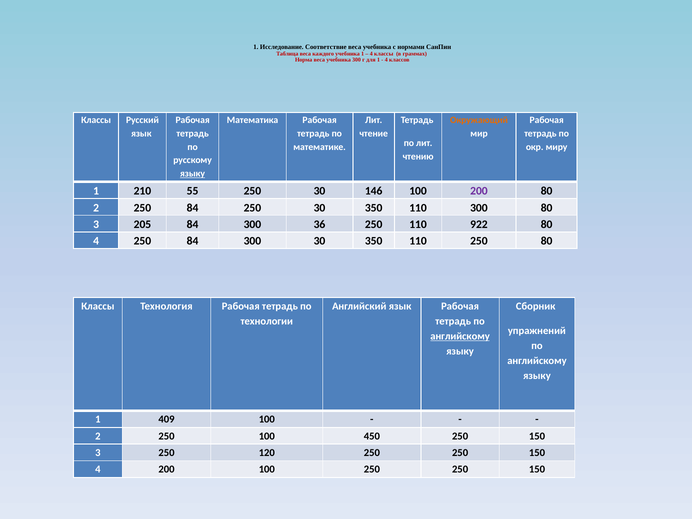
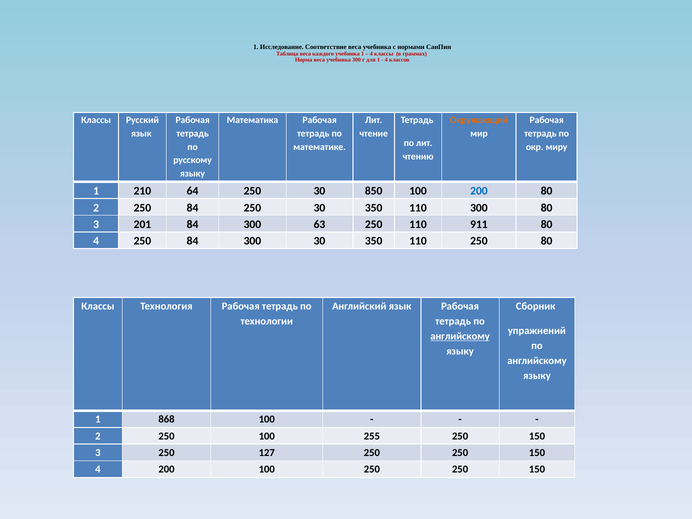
языку underline: present -> none (193, 174)
55: 55 -> 64 (193, 191)
146: 146 -> 850 (374, 191)
200 colour: purple -> blue (479, 191)
205: 205 -> 201 (142, 224)
36: 36 -> 63 (320, 224)
922: 922 -> 911 (479, 224)
409: 409 -> 868 (167, 419)
450: 450 -> 255 (372, 436)
120: 120 -> 127 (267, 453)
